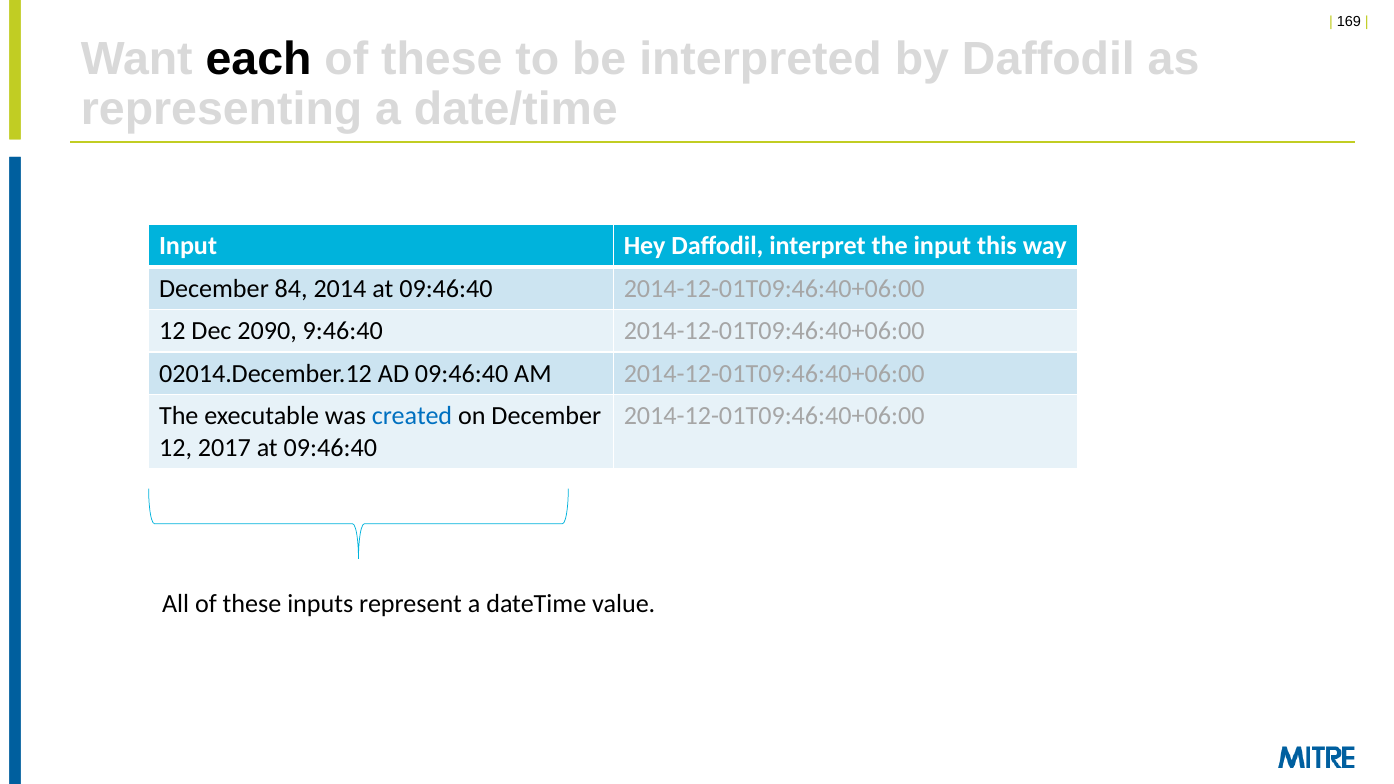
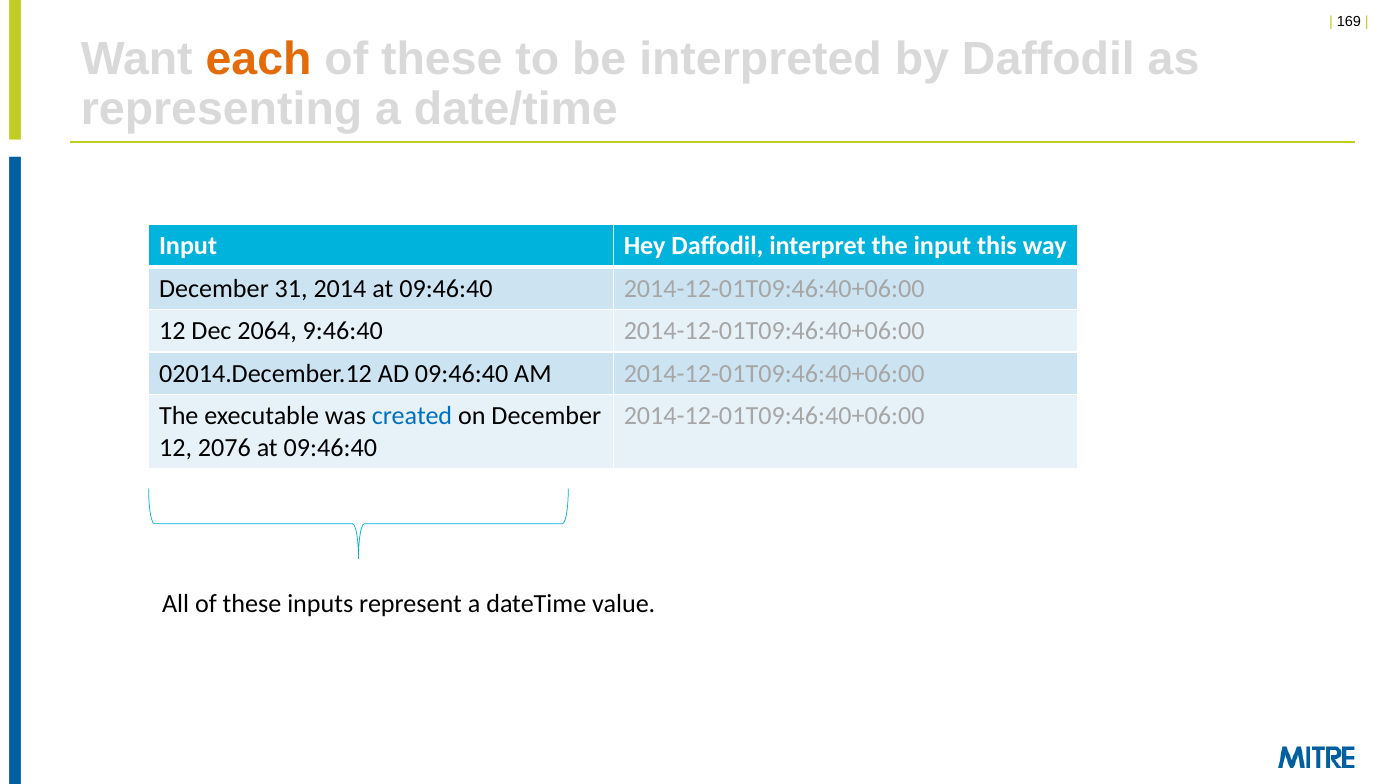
each colour: black -> orange (259, 59)
84: 84 -> 31 (291, 289)
2090: 2090 -> 2064 (267, 331)
2017: 2017 -> 2076 (224, 448)
